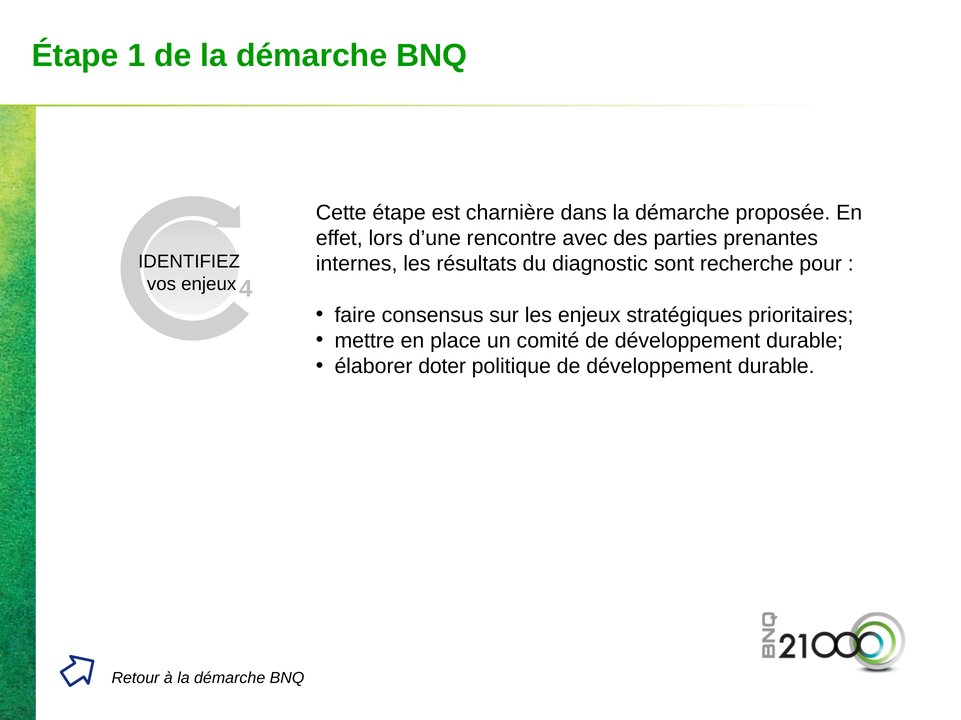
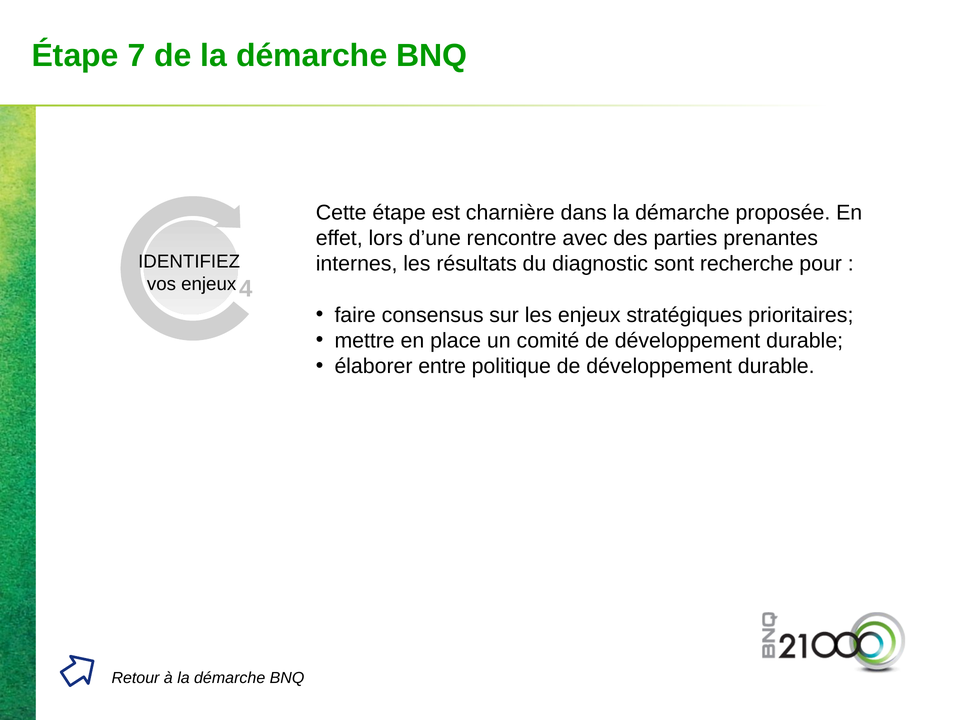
1: 1 -> 7 (136, 56)
doter: doter -> entre (442, 367)
